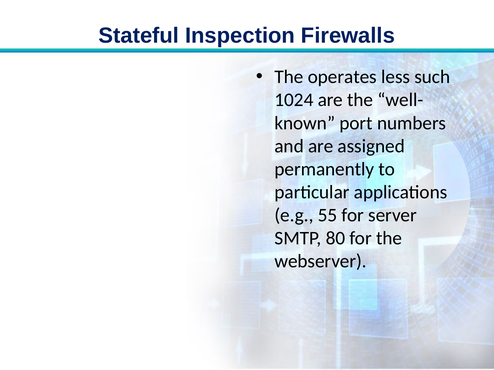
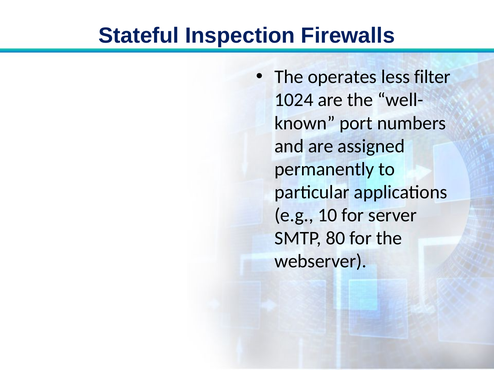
such: such -> filter (432, 77)
55: 55 -> 10 (328, 215)
